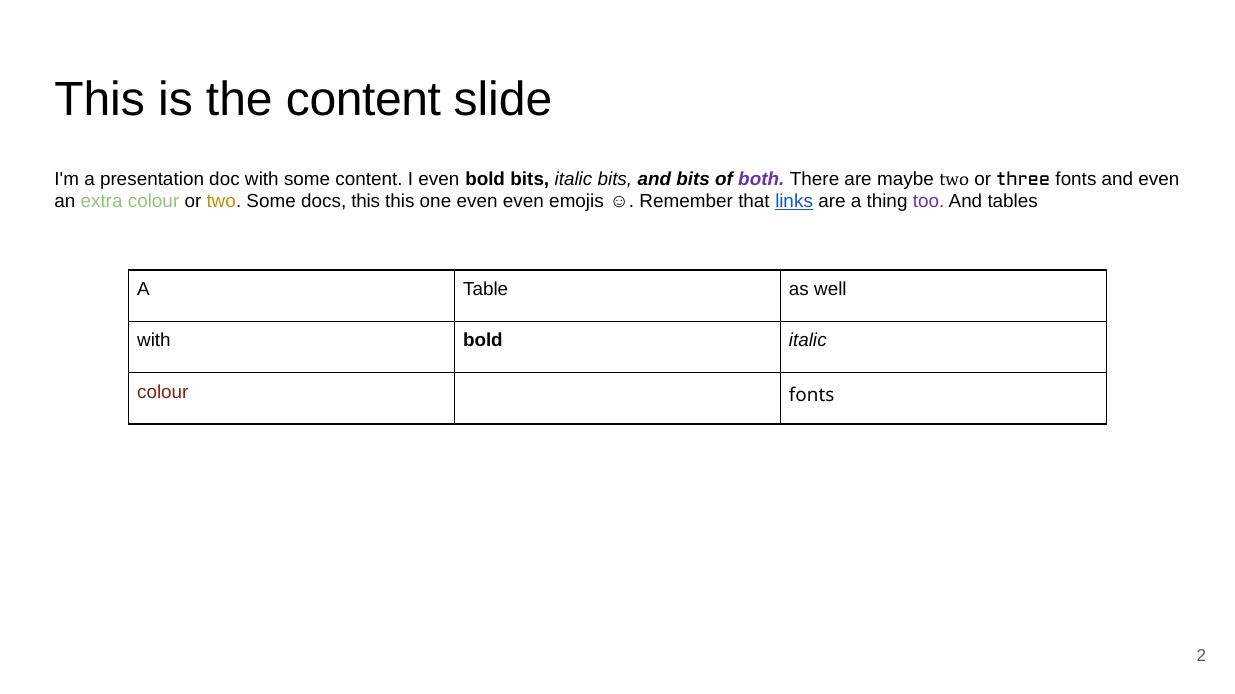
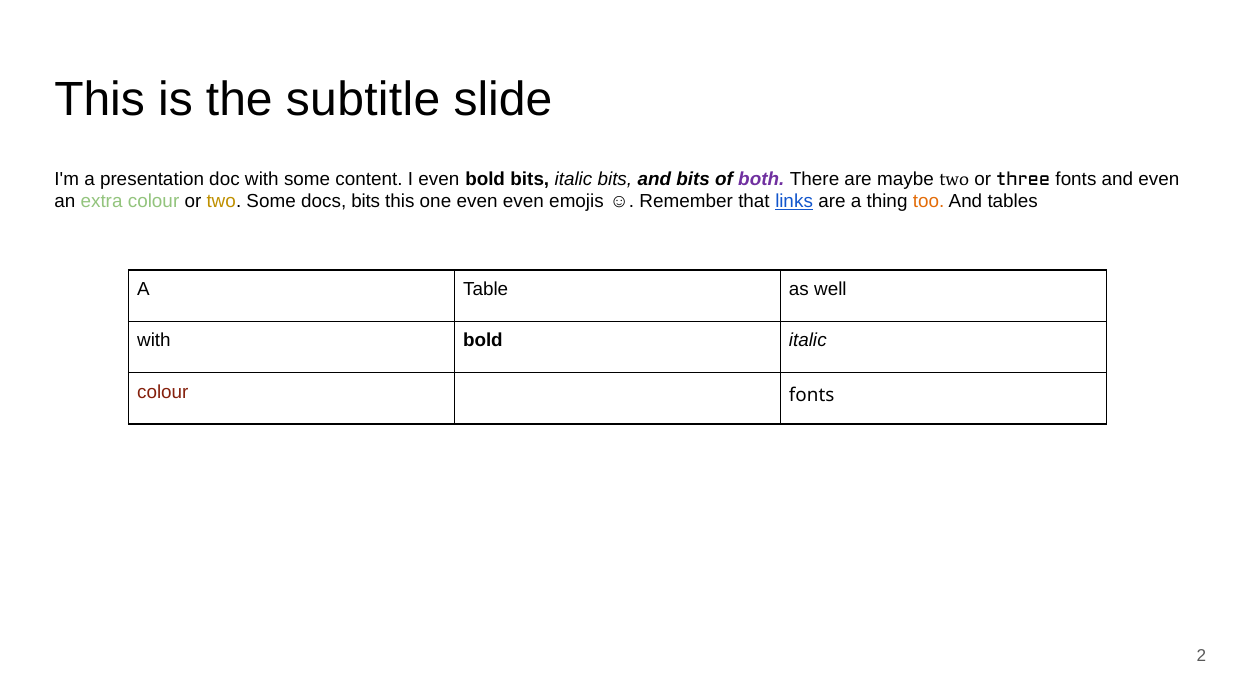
the content: content -> subtitle (363, 100)
docs this: this -> bits (366, 202)
too colour: purple -> orange (929, 202)
